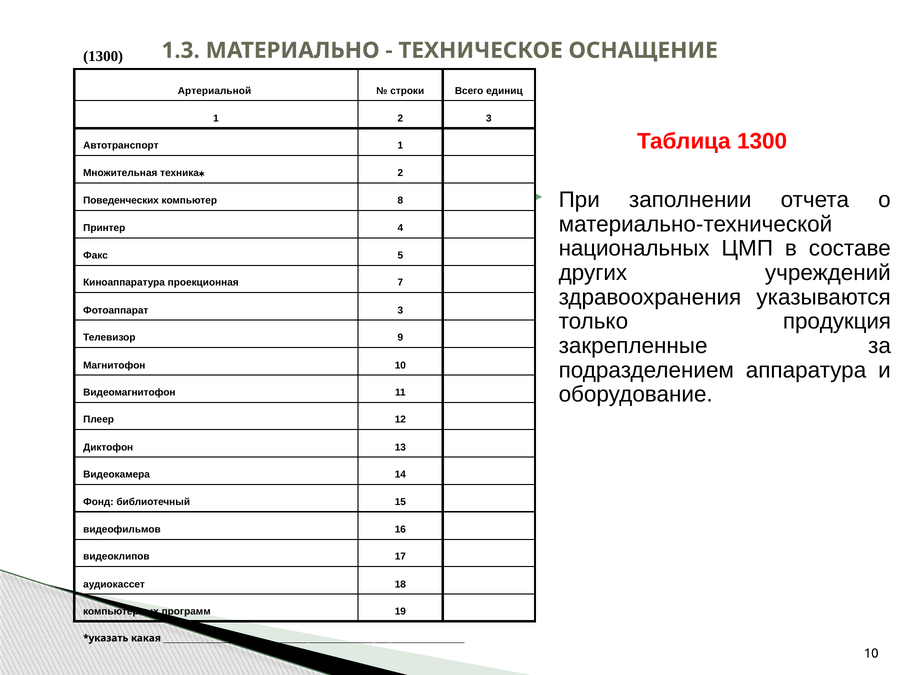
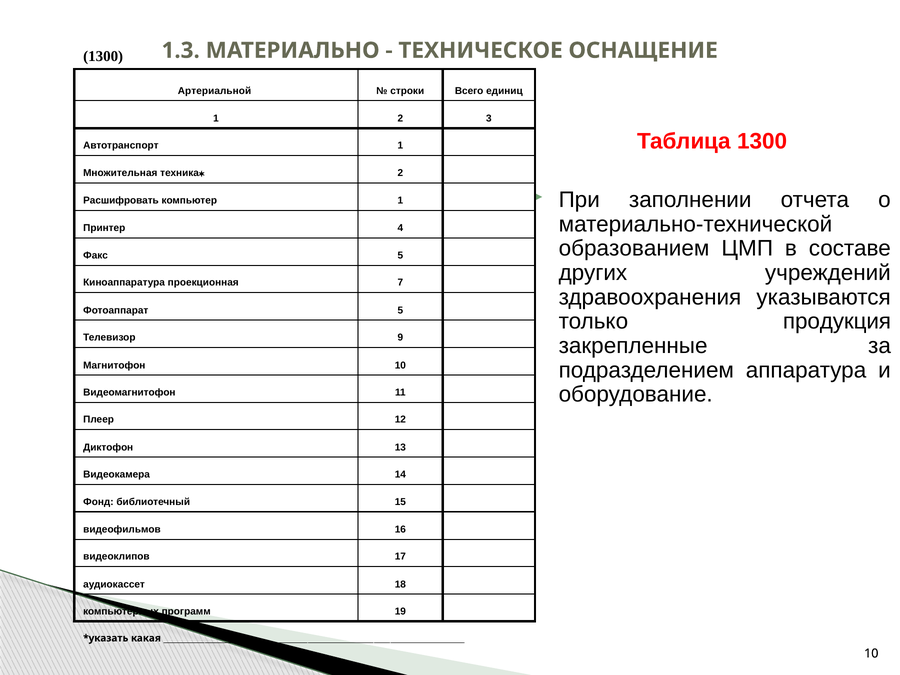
Поведенческих: Поведенческих -> Расшифровать (121, 201)
компьютер 8: 8 -> 1 (400, 201)
национальных: национальных -> образованием (634, 249)
Фотоаппарат 3: 3 -> 5 (400, 310)
